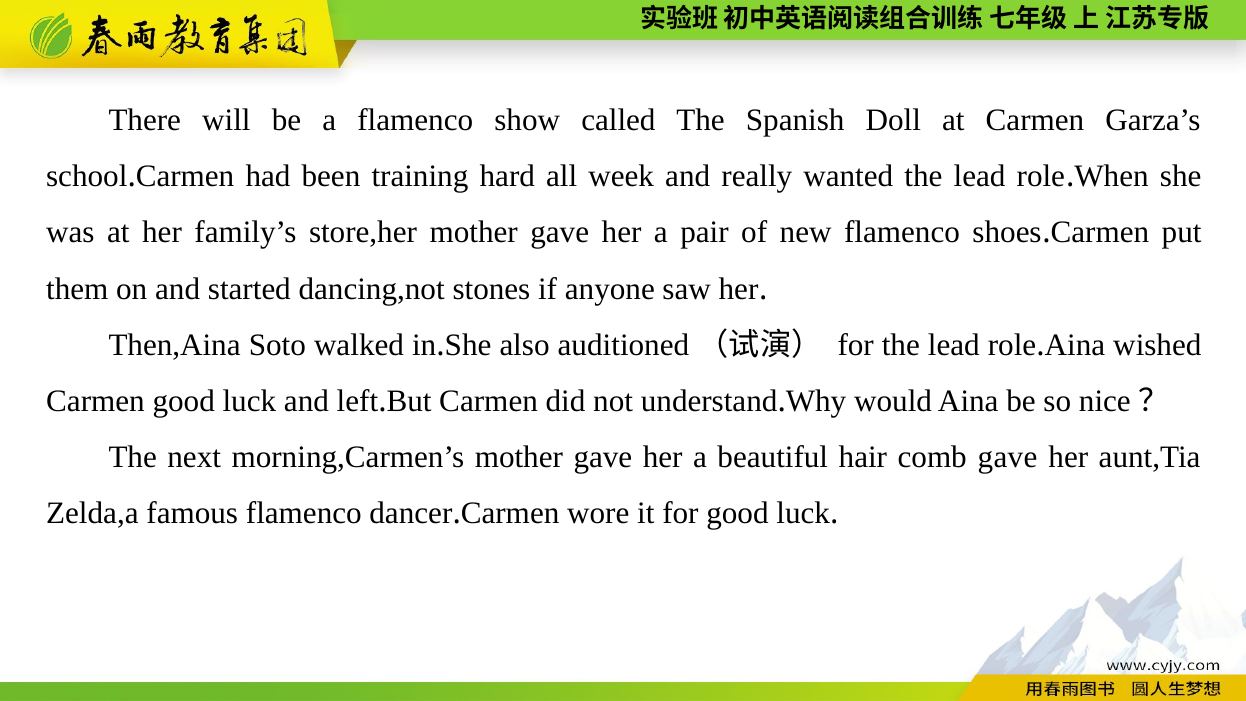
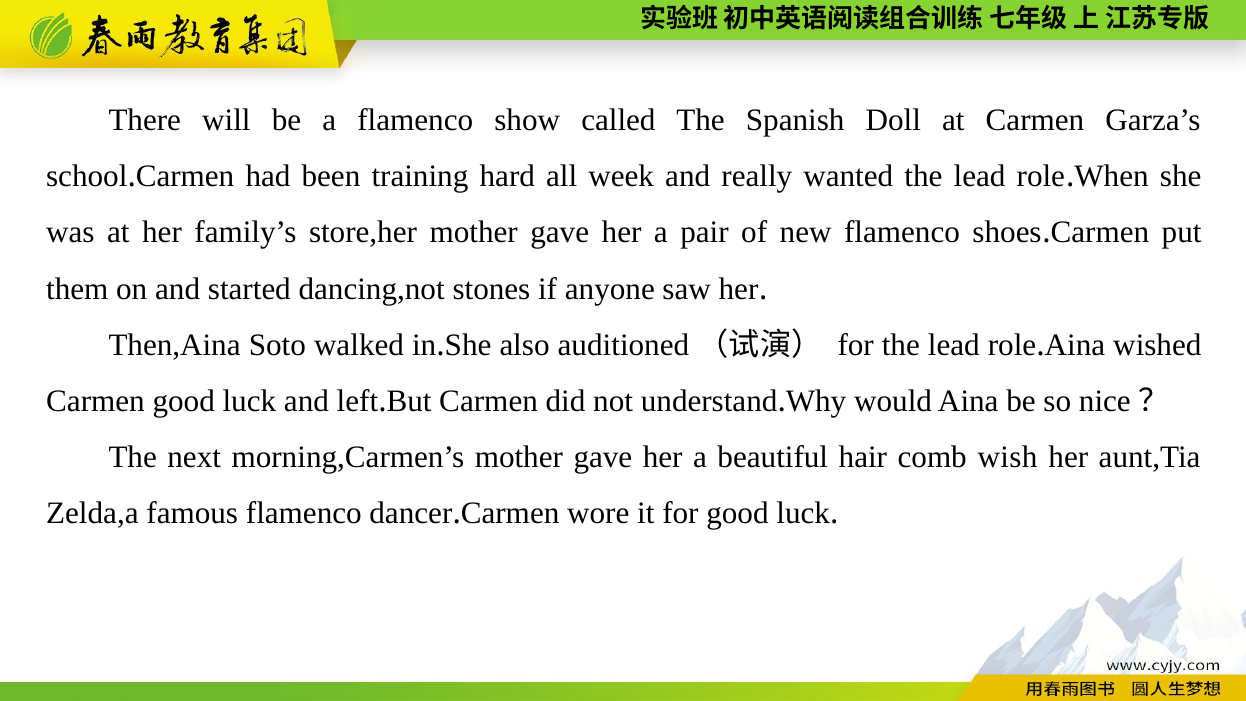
comb gave: gave -> wish (1007, 457)
